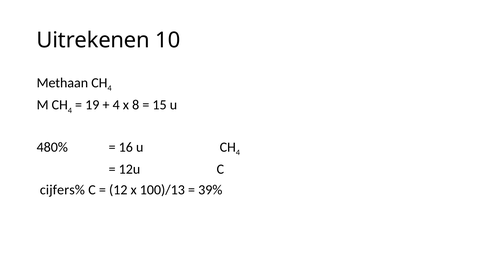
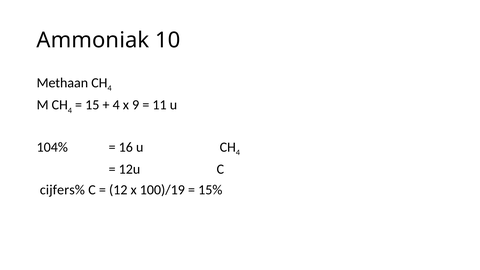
Uitrekenen: Uitrekenen -> Ammoniak (93, 40)
19: 19 -> 15 (92, 105)
8: 8 -> 9 (136, 105)
15: 15 -> 11 (160, 105)
480%: 480% -> 104% (52, 147)
100)/13: 100)/13 -> 100)/19 (162, 190)
39%: 39% -> 15% (210, 190)
